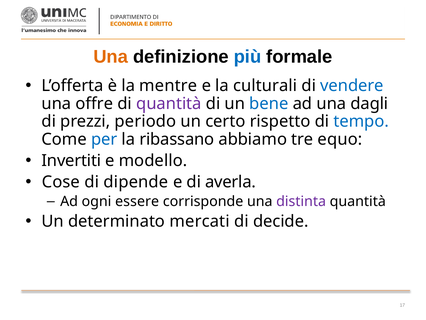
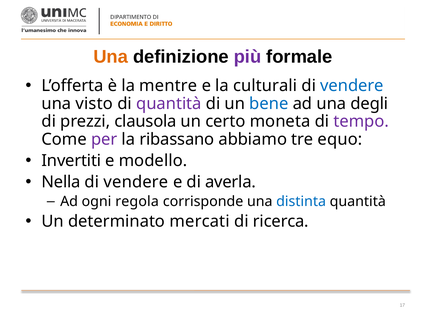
più colour: blue -> purple (248, 57)
offre: offre -> visto (94, 103)
dagli: dagli -> degli (369, 103)
periodo: periodo -> clausola (146, 121)
rispetto: rispetto -> moneta (280, 121)
tempo colour: blue -> purple (361, 121)
per colour: blue -> purple (104, 139)
Cose: Cose -> Nella (61, 182)
dipende: dipende -> vendere (136, 182)
essere: essere -> regola (137, 201)
distinta colour: purple -> blue (301, 201)
decide: decide -> ricerca (281, 221)
